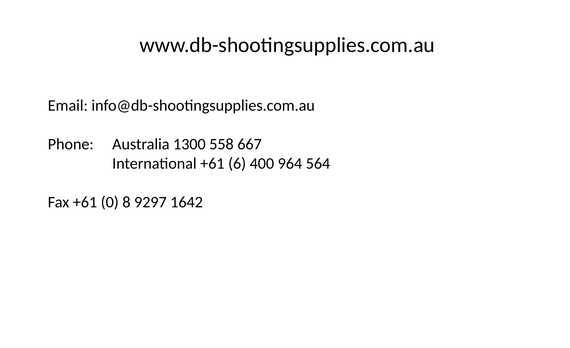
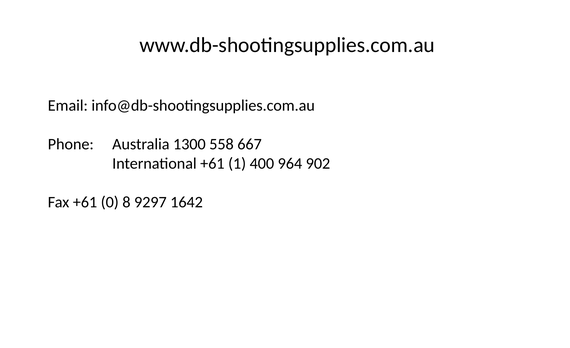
6: 6 -> 1 (237, 164)
564: 564 -> 902 (318, 164)
